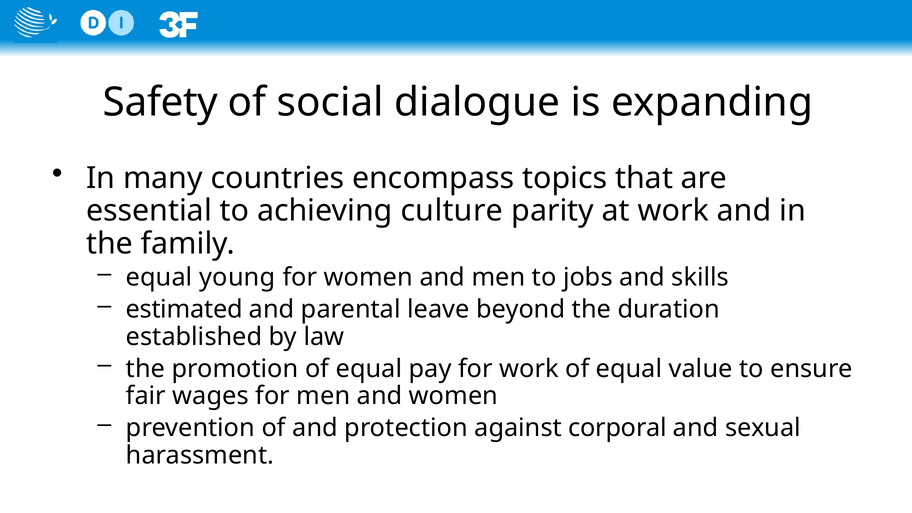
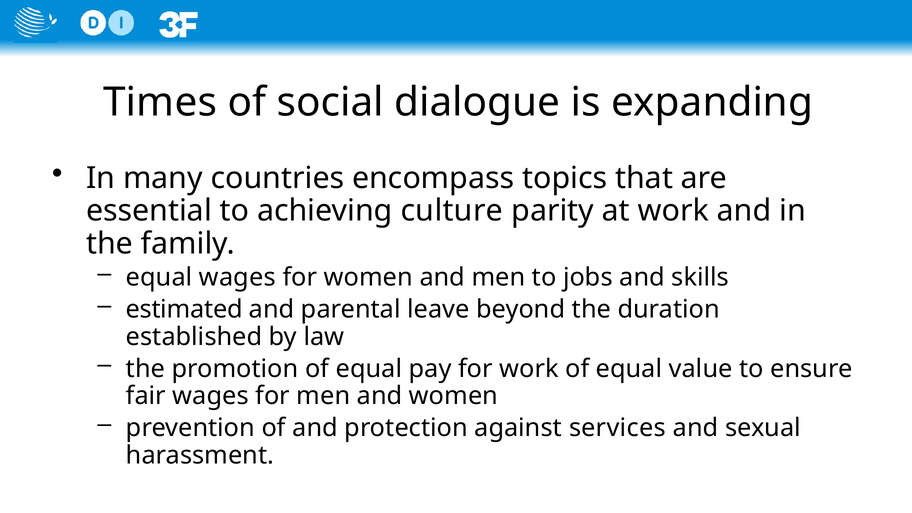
Safety: Safety -> Times (160, 103)
equal young: young -> wages (237, 278)
corporal: corporal -> services (617, 428)
